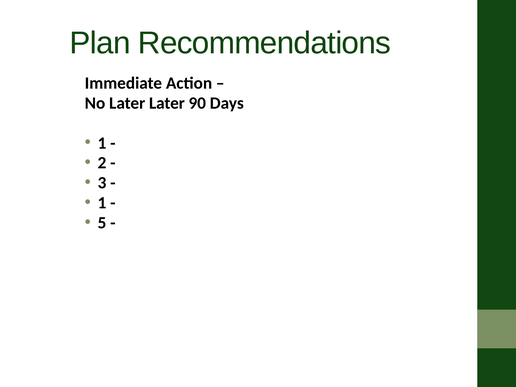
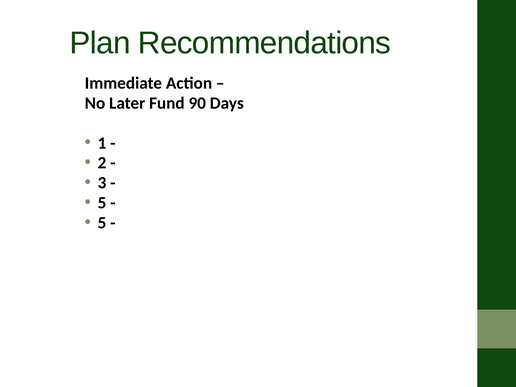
Later Later: Later -> Fund (167, 103)
1: 1 -> 5 (102, 203)
